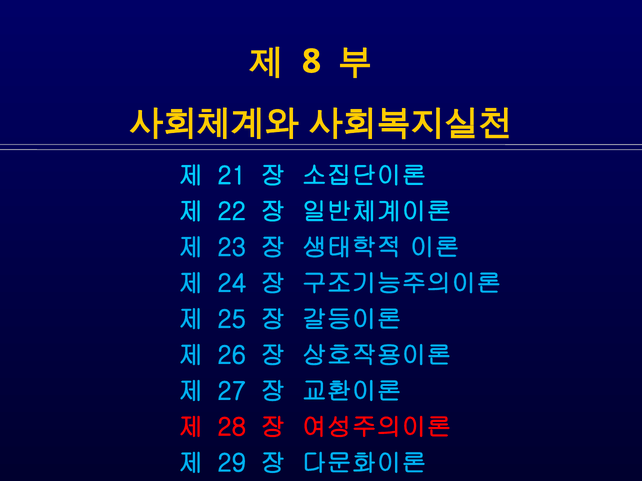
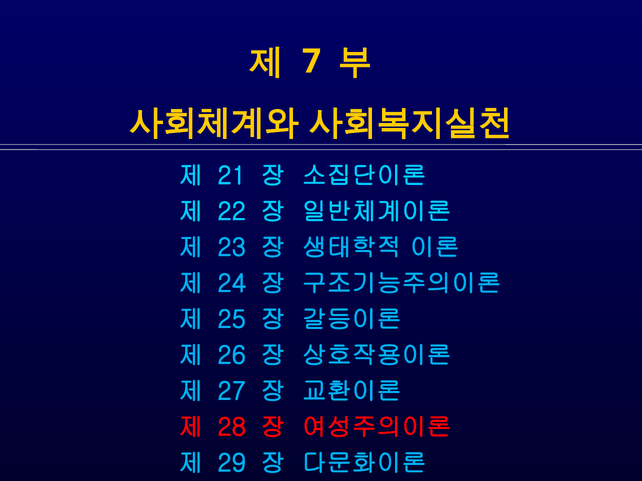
8: 8 -> 7 (312, 62)
